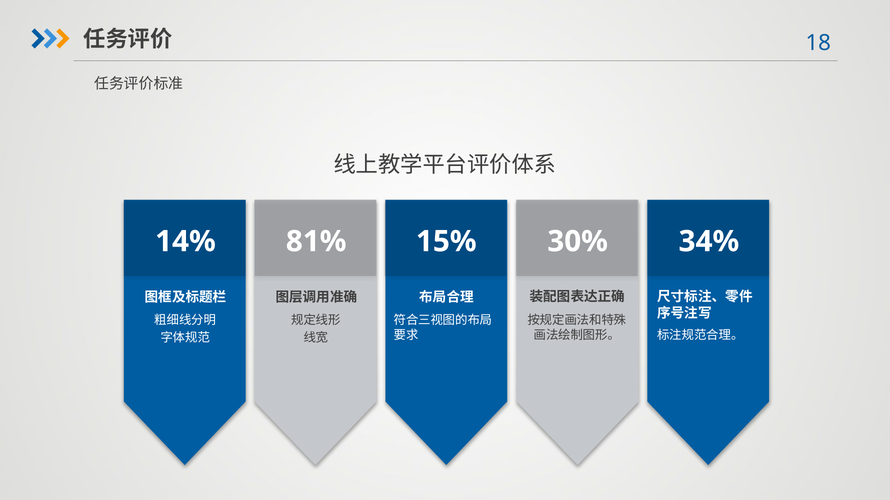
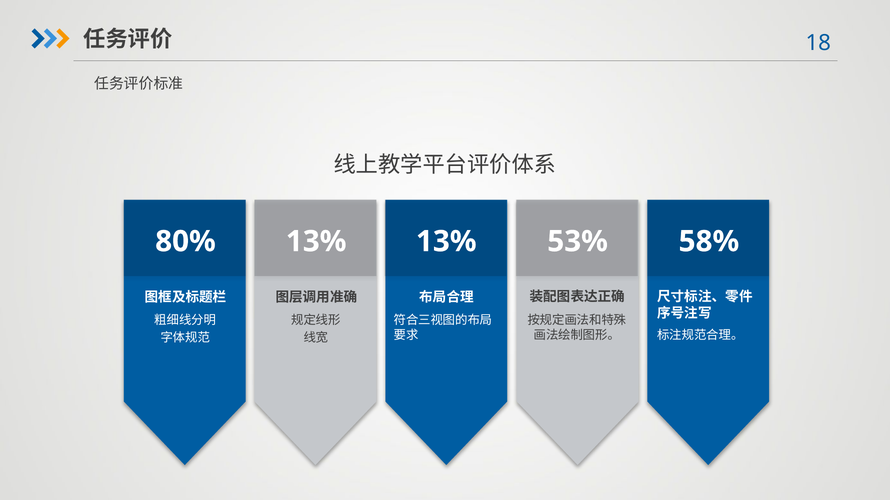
14%: 14% -> 80% (185, 242)
81%: 81% -> 13% (316, 242)
15%: 15% -> 13% (446, 242)
30%: 30% -> 53% (578, 242)
34%: 34% -> 58% (709, 242)
